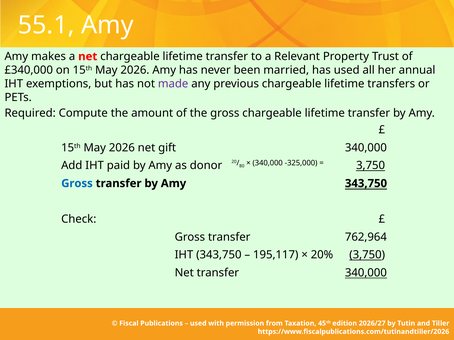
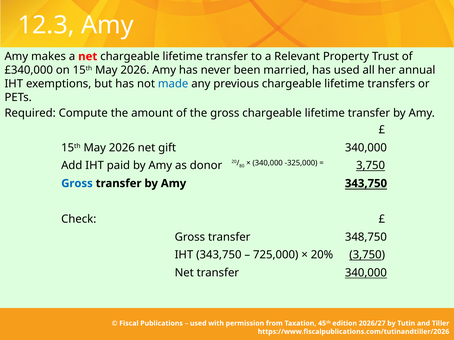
55.1: 55.1 -> 12.3 (46, 25)
made colour: purple -> blue (173, 84)
762,964: 762,964 -> 348,750 (366, 237)
195,117: 195,117 -> 725,000 (276, 255)
